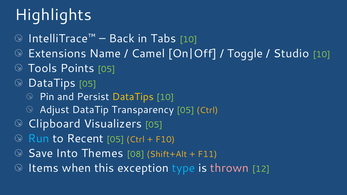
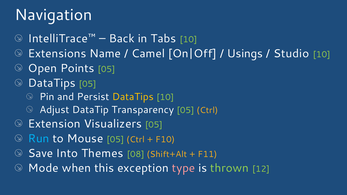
Highlights: Highlights -> Navigation (53, 15)
Toggle: Toggle -> Usings (245, 54)
Tools: Tools -> Open (43, 68)
Clipboard: Clipboard -> Extension (54, 124)
Recent: Recent -> Mouse (85, 139)
Items: Items -> Mode (43, 168)
type colour: light blue -> pink (184, 168)
thrown colour: pink -> light green (229, 168)
